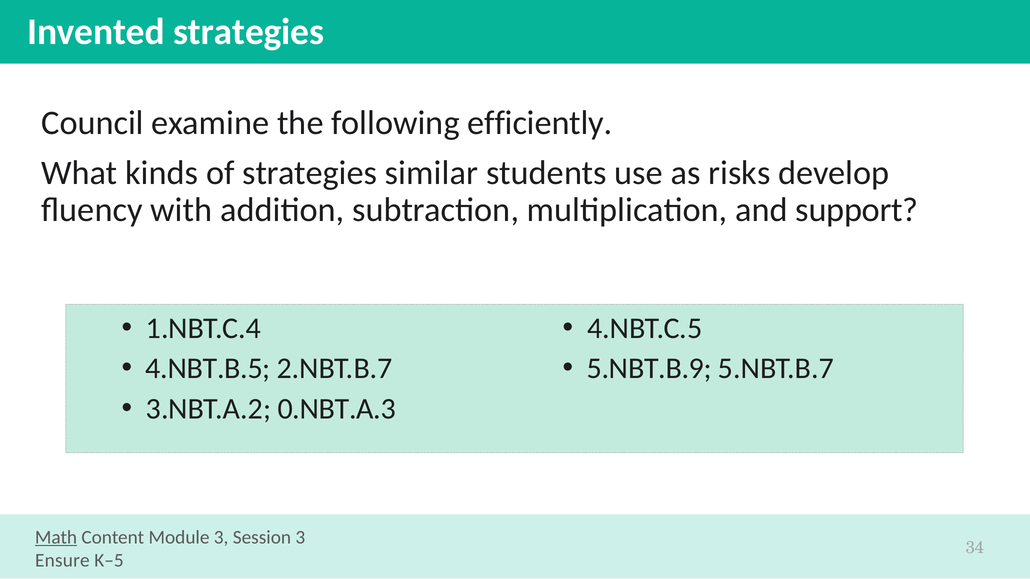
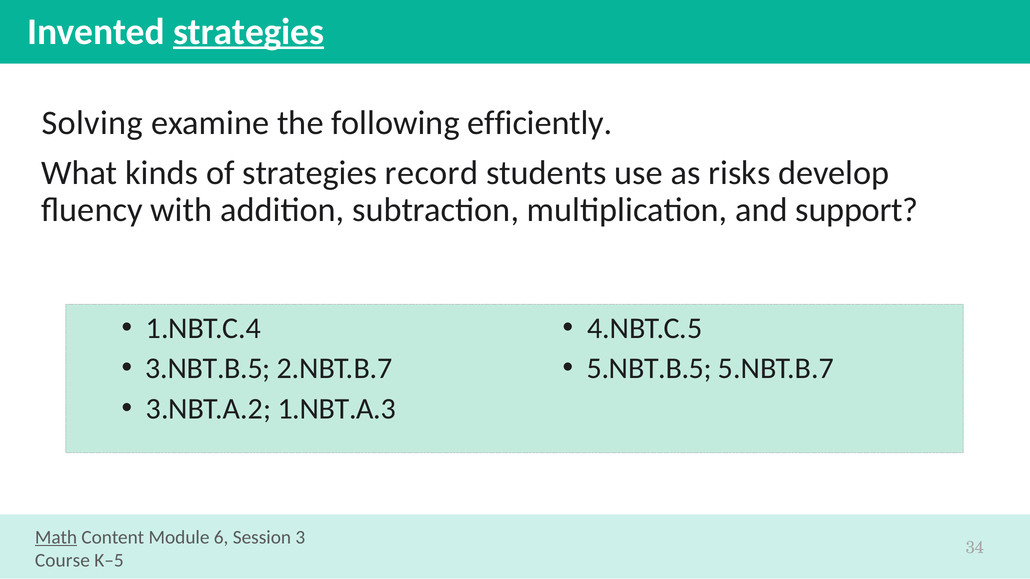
strategies underline: none -> present (249, 32)
Council: Council -> Solving (92, 123)
similar: similar -> record (432, 173)
4.NBT.B.5: 4.NBT.B.5 -> 3.NBT.B.5 (208, 369)
5.NBT.B.9: 5.NBT.B.9 -> 5.NBT.B.5 (649, 369)
0.NBT.A.3: 0.NBT.A.3 -> 1.NBT.A.3 (337, 409)
Module 3: 3 -> 6 (221, 538)
Ensure: Ensure -> Course (62, 561)
